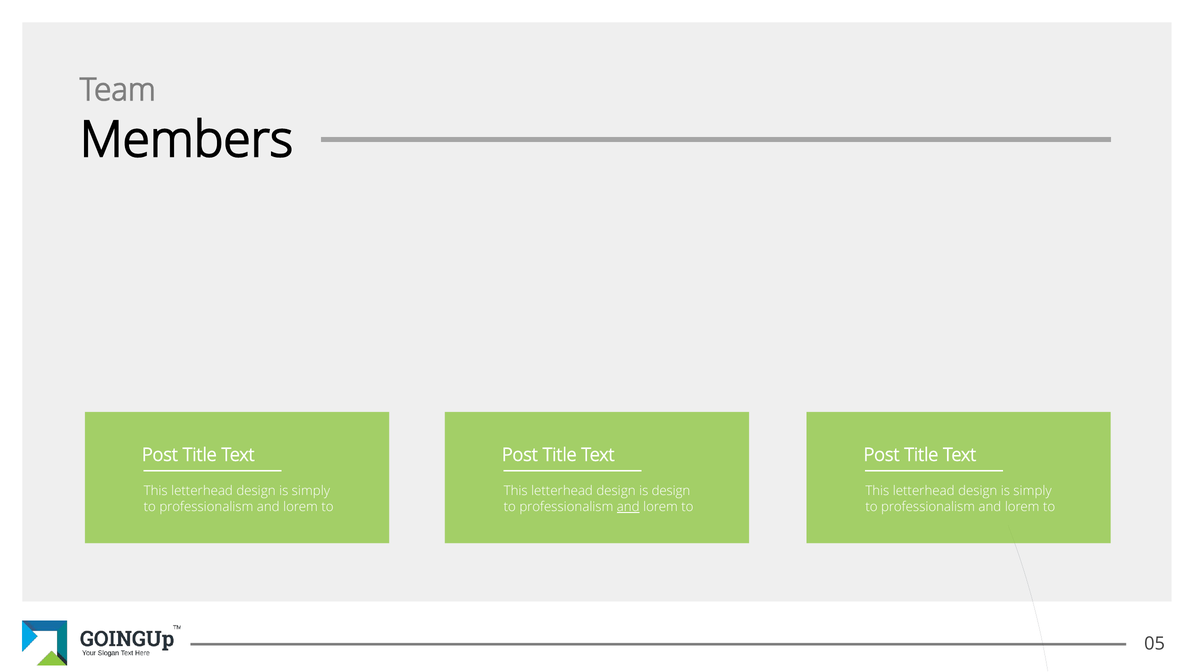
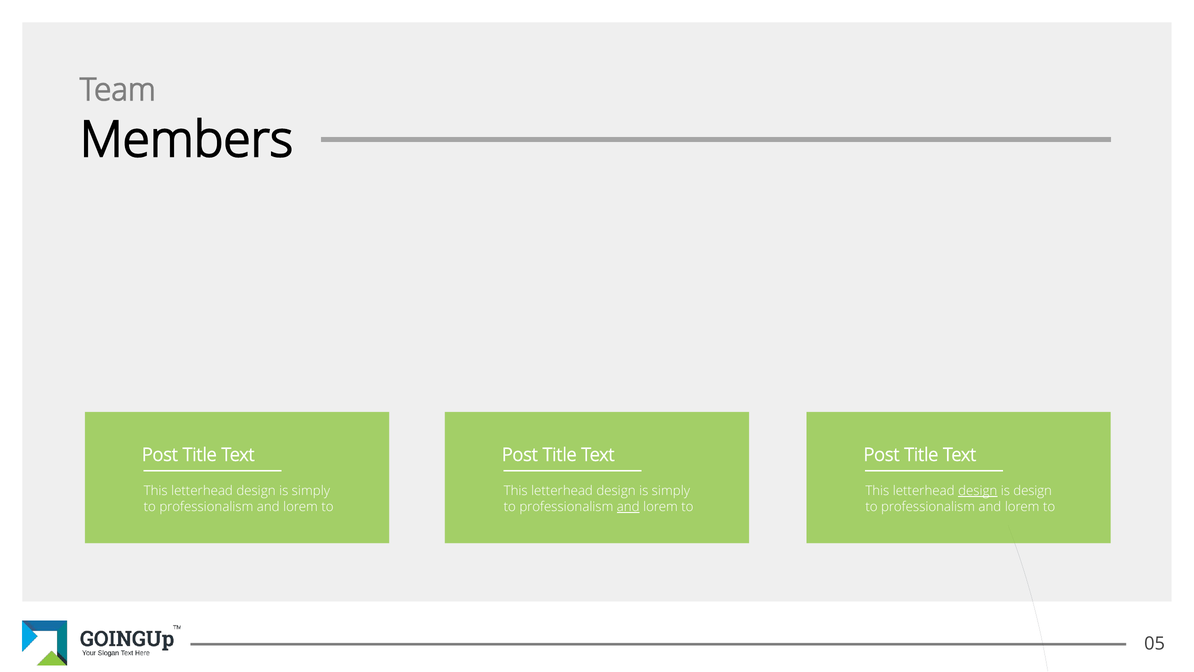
design: design -> simply (671, 491)
design underline: none -> present (978, 491)
simply: simply -> design (1033, 491)
